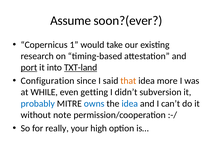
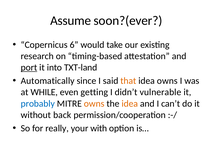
1: 1 -> 6 (74, 45)
TXT-land underline: present -> none (81, 67)
Configuration: Configuration -> Automatically (48, 81)
idea more: more -> owns (167, 81)
subversion: subversion -> vulnerable (160, 92)
owns colour: blue -> orange (94, 103)
idea colour: blue -> orange (130, 103)
note: note -> back (62, 115)
high: high -> with (99, 128)
